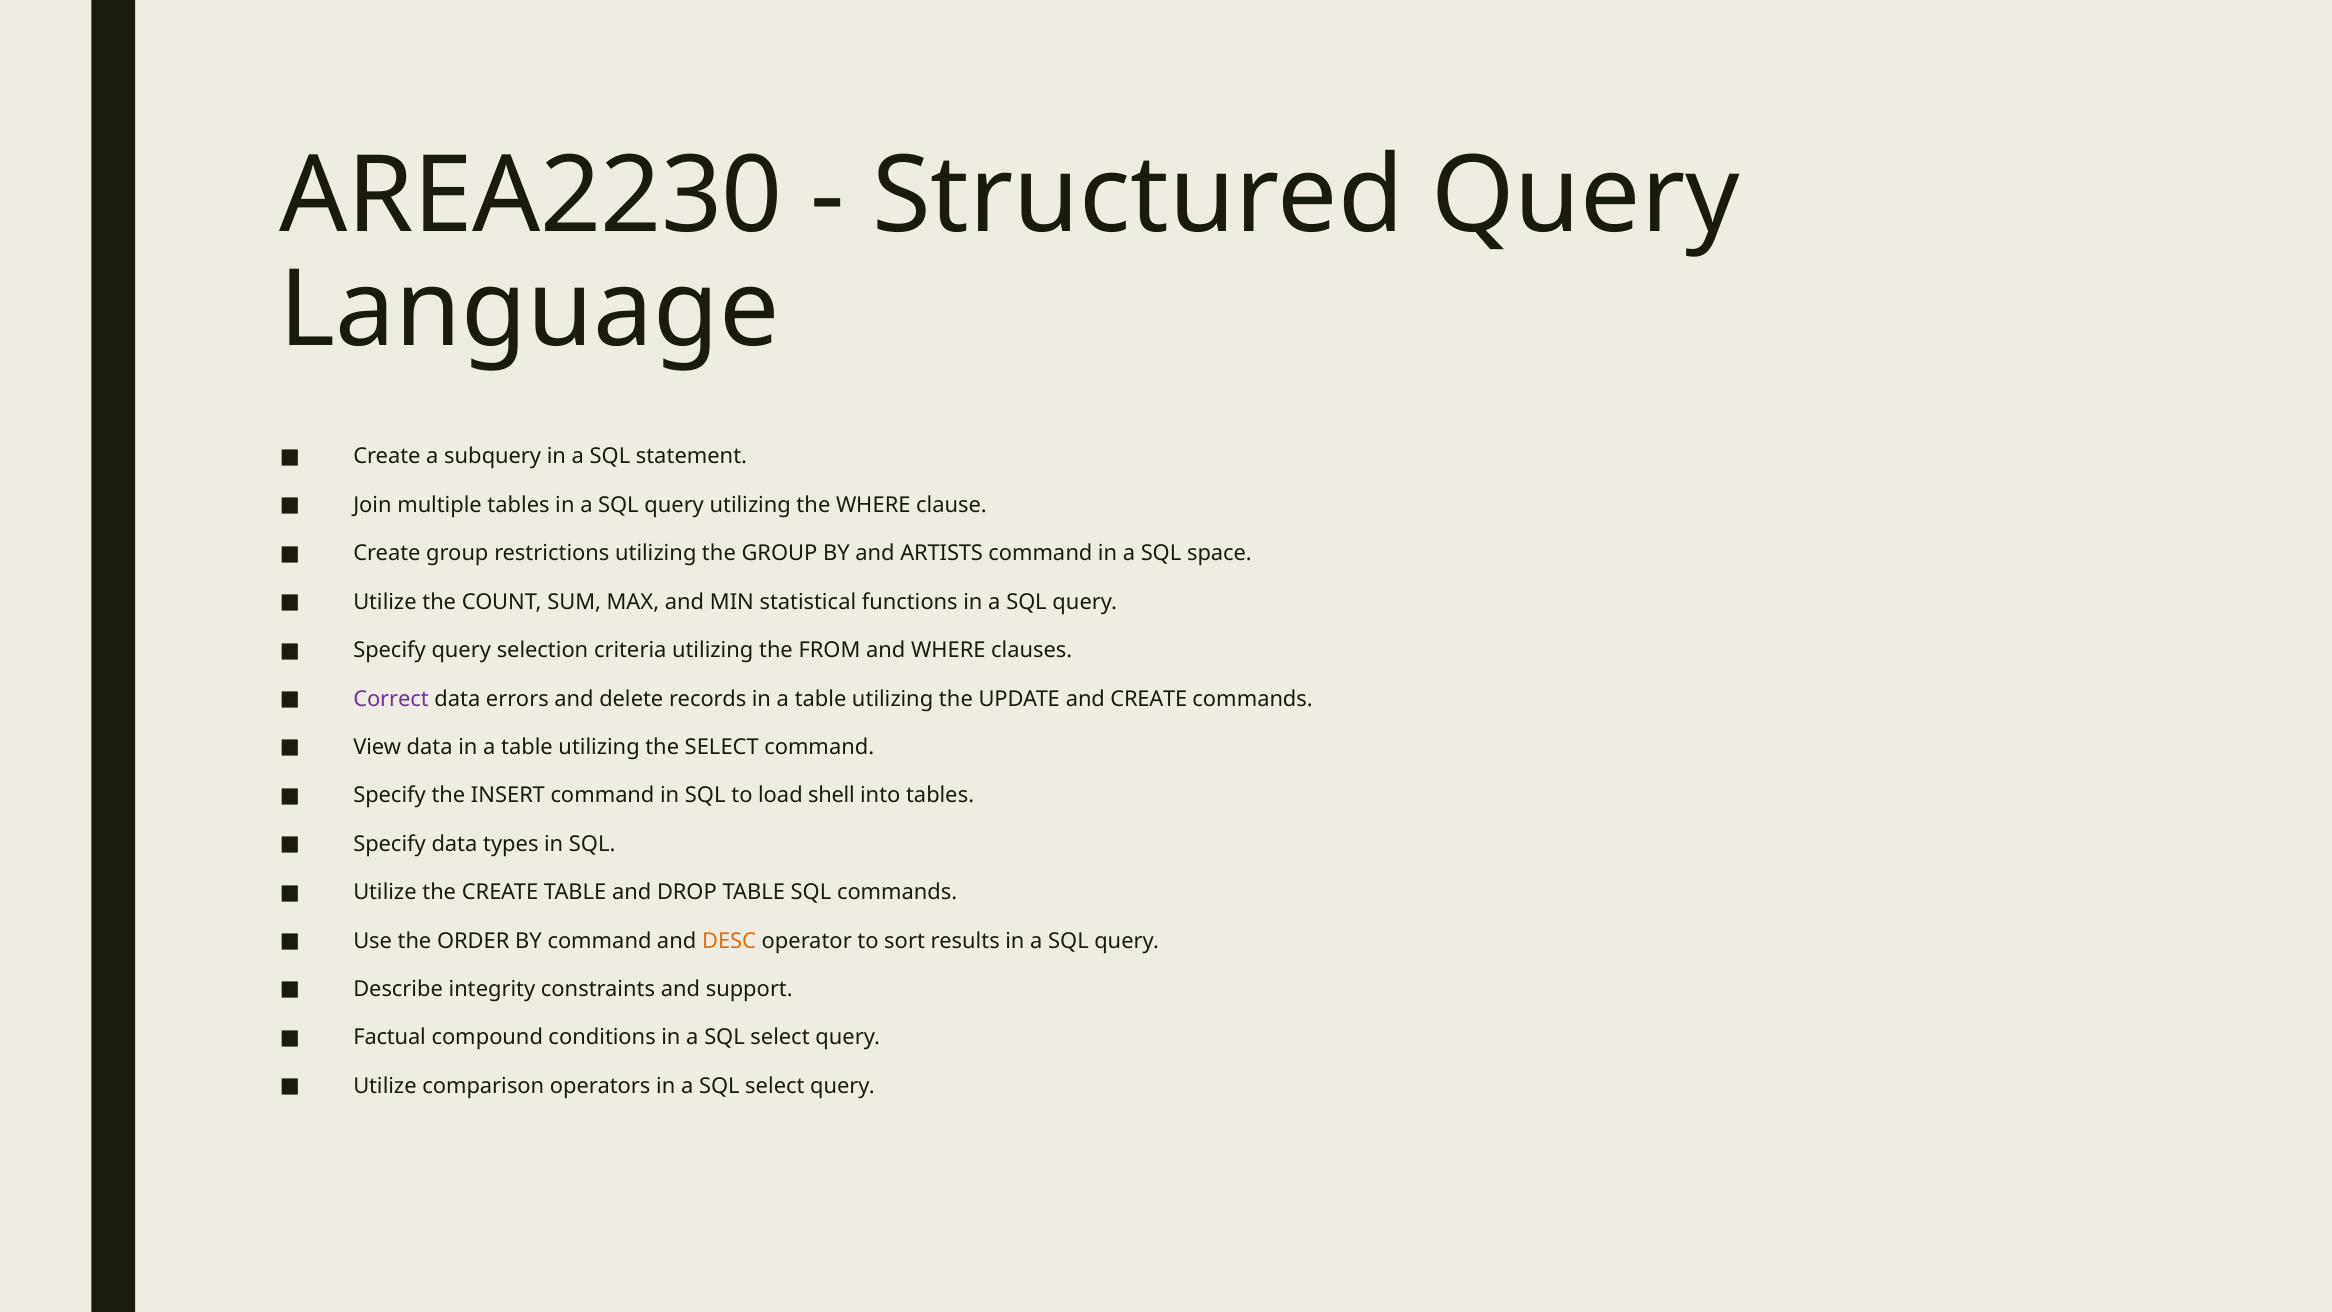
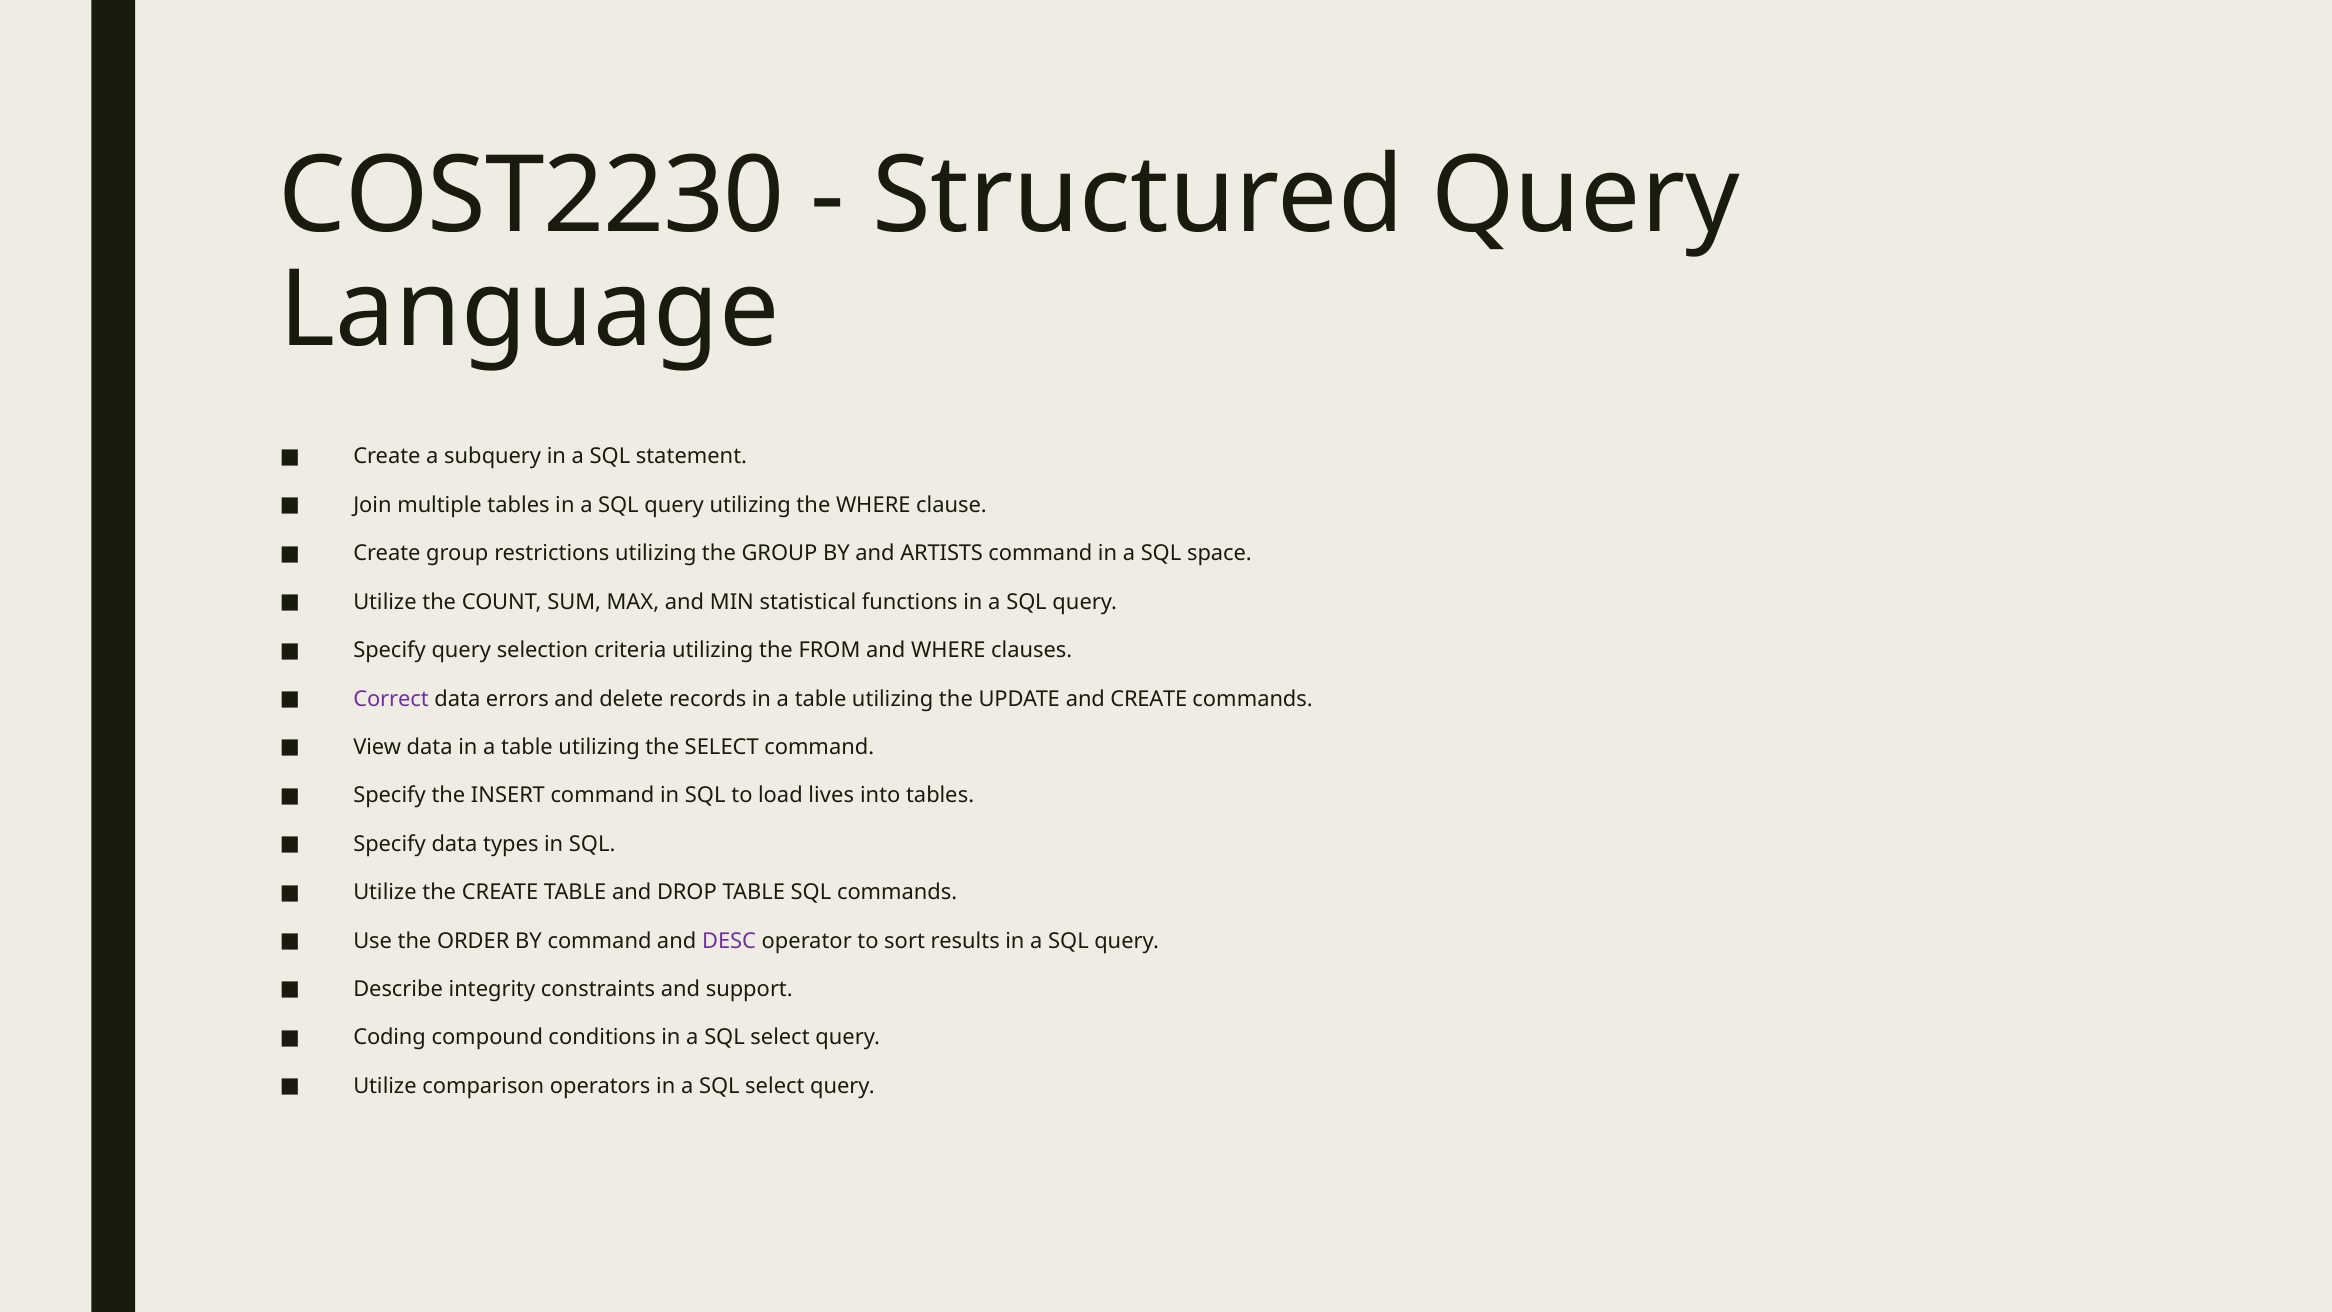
AREA2230: AREA2230 -> COST2230 (532, 196)
shell: shell -> lives (831, 795)
DESC colour: orange -> purple (729, 941)
Factual: Factual -> Coding (390, 1037)
